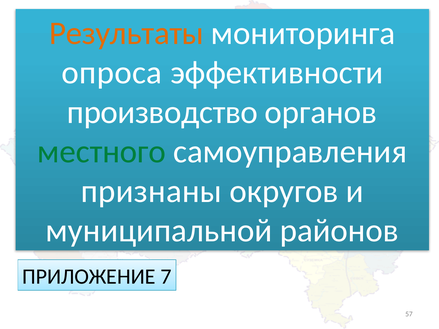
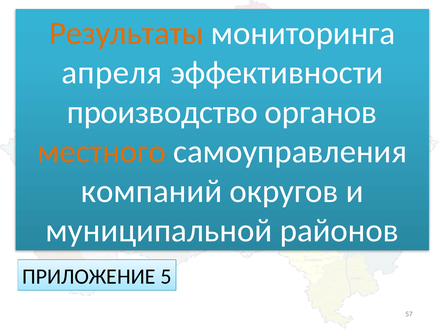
опроса: опроса -> апреля (112, 73)
местного colour: green -> orange (102, 152)
признаны: признаны -> компаний (152, 191)
7: 7 -> 5 (166, 277)
